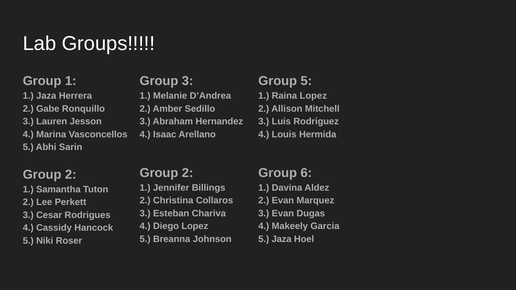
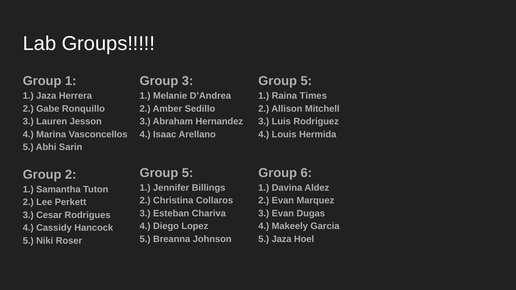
Raina Lopez: Lopez -> Times (313, 96)
2: 2 -> 5 (188, 173)
